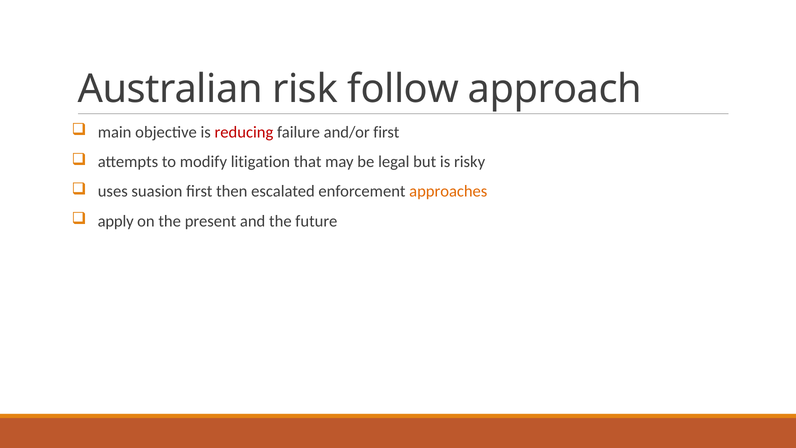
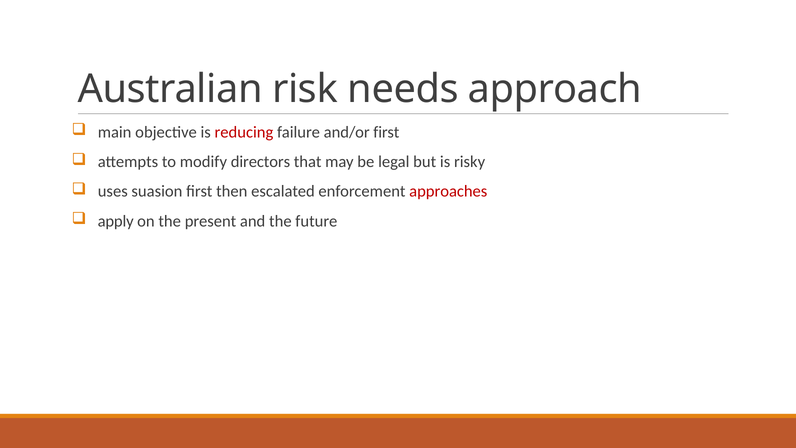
follow: follow -> needs (403, 89)
litigation: litigation -> directors (260, 162)
approaches colour: orange -> red (448, 191)
